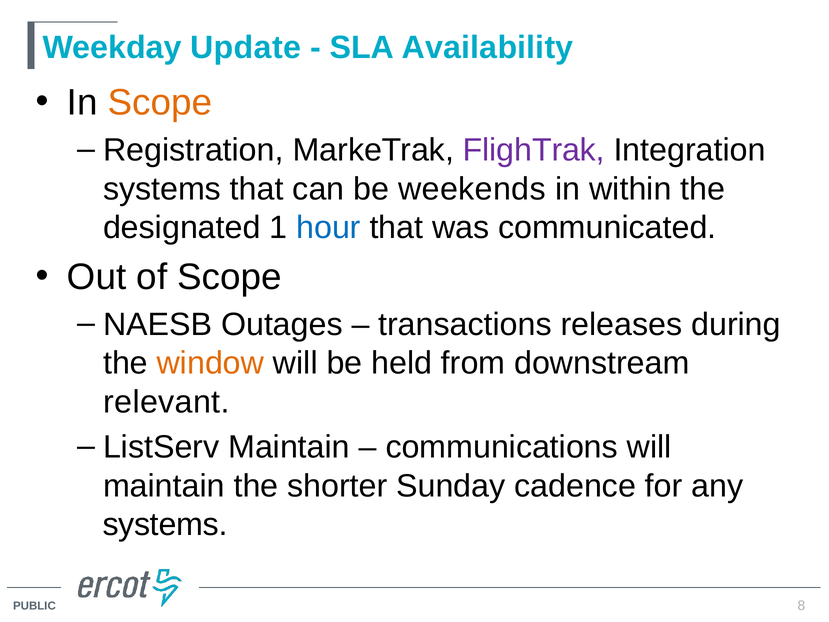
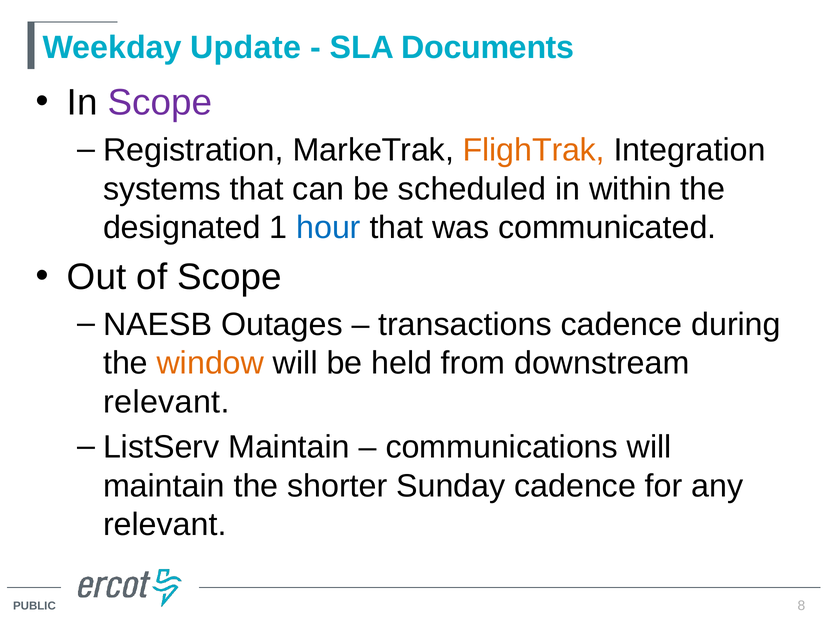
Availability: Availability -> Documents (488, 48)
Scope colour: orange -> purple (160, 103)
FlighTrak colour: purple -> orange (534, 150)
weekends: weekends -> scheduled (472, 189)
transactions releases: releases -> cadence (622, 324)
systems: systems -> relevant (165, 524)
